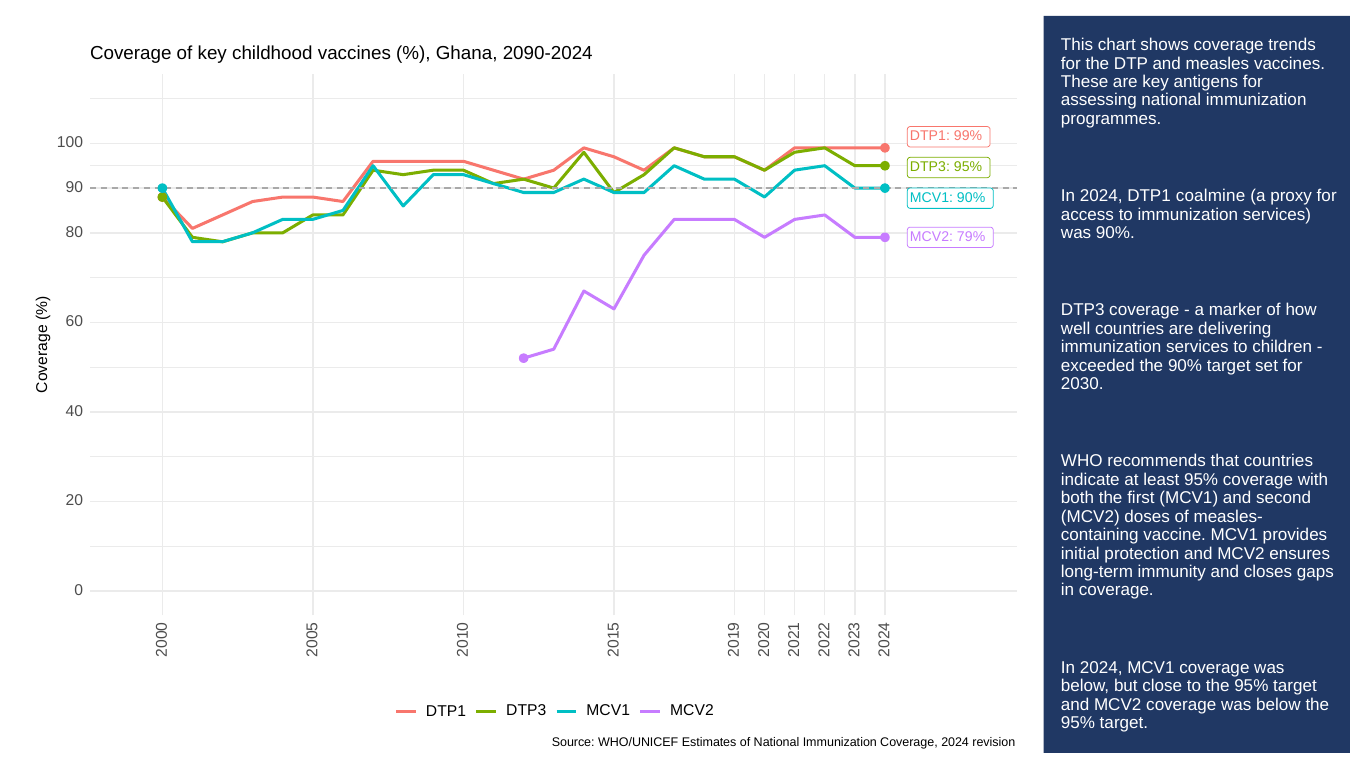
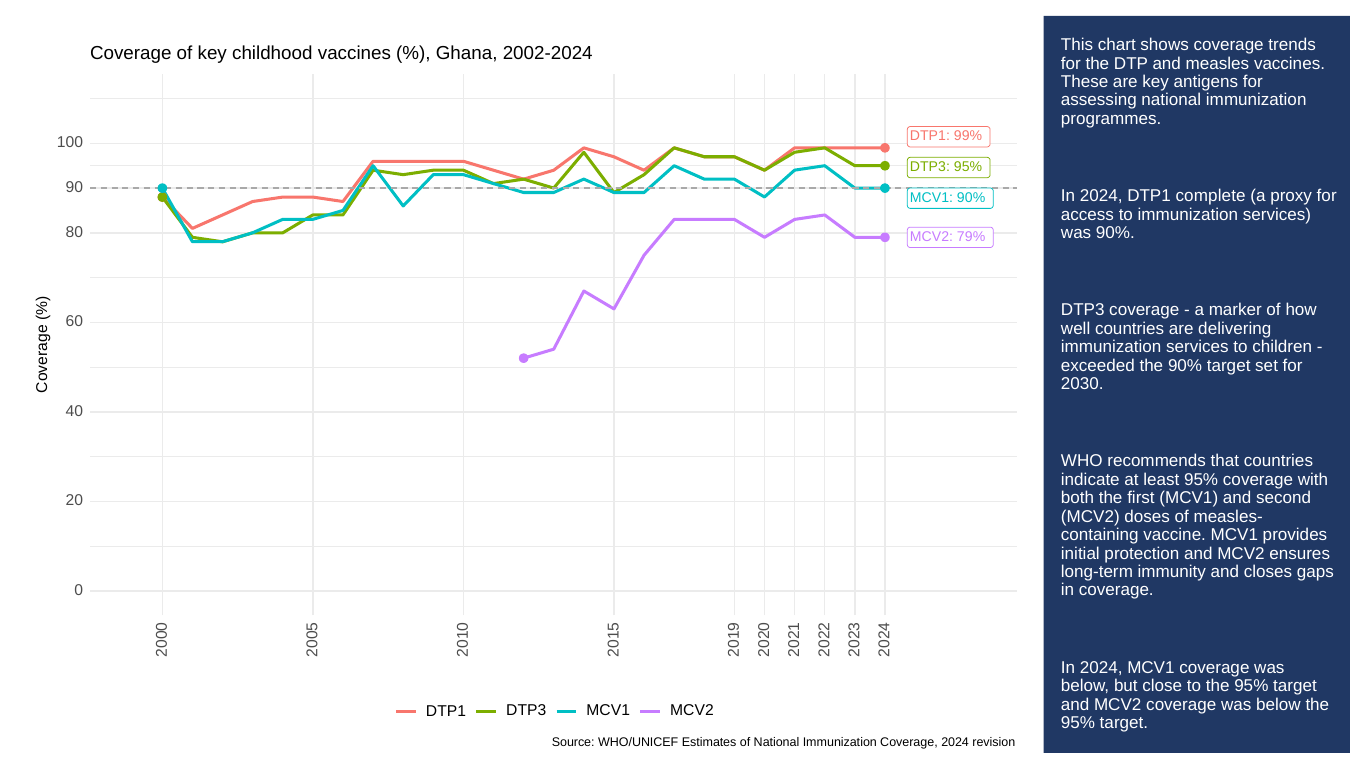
2090-2024: 2090-2024 -> 2002-2024 (548, 53)
coalmine: coalmine -> complete (1211, 196)
